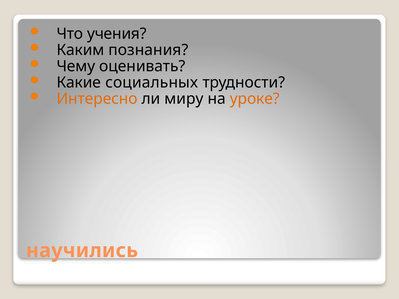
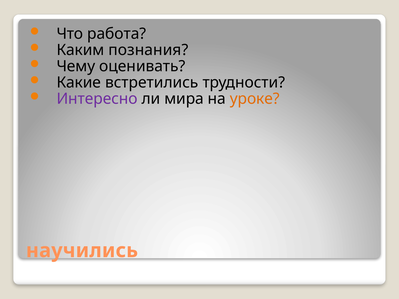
учения: учения -> работа (117, 34)
социальных: социальных -> встретились (152, 83)
Интересно colour: orange -> purple (97, 99)
миру: миру -> мира (184, 99)
